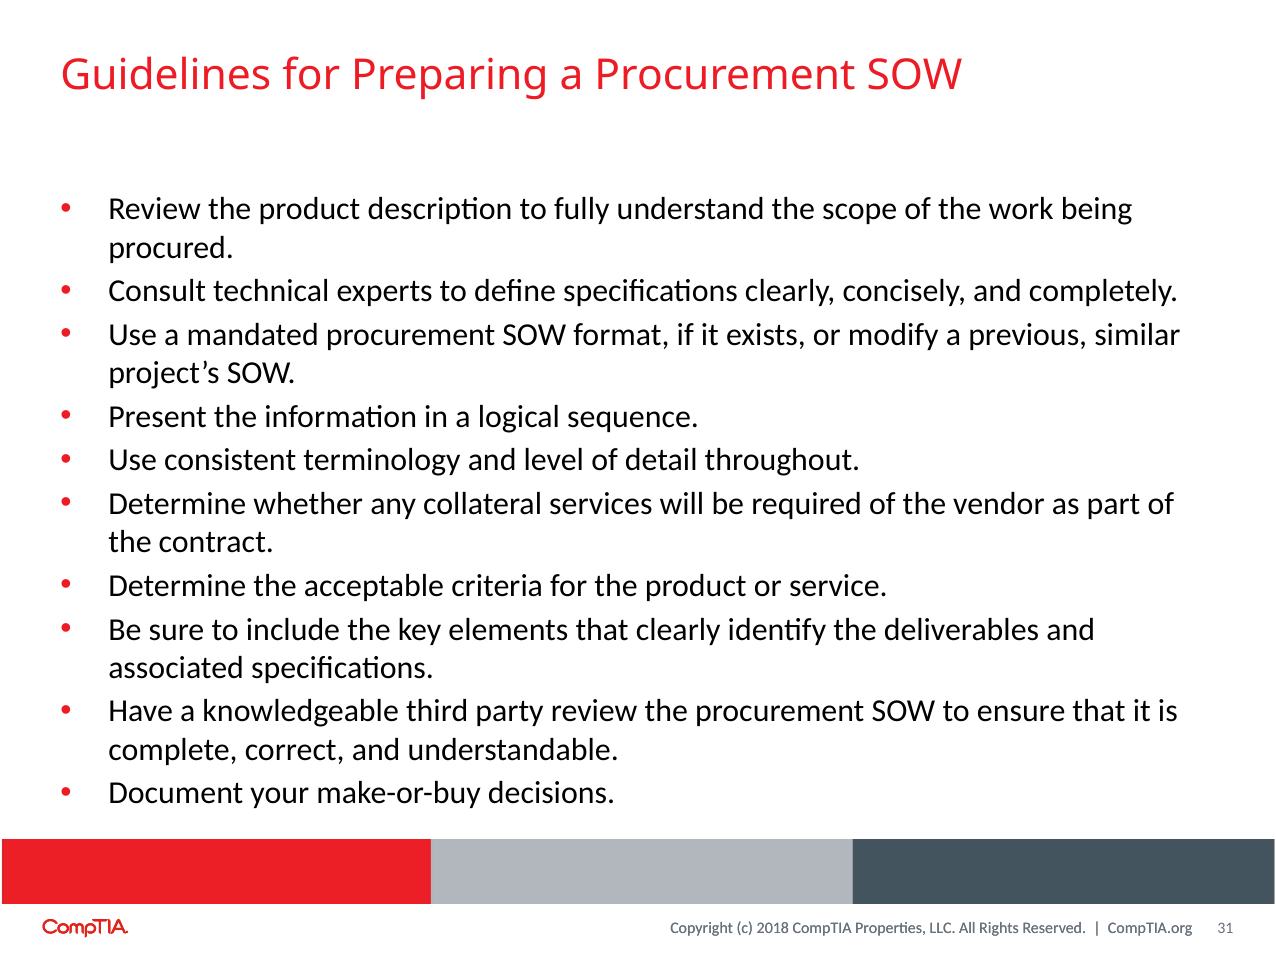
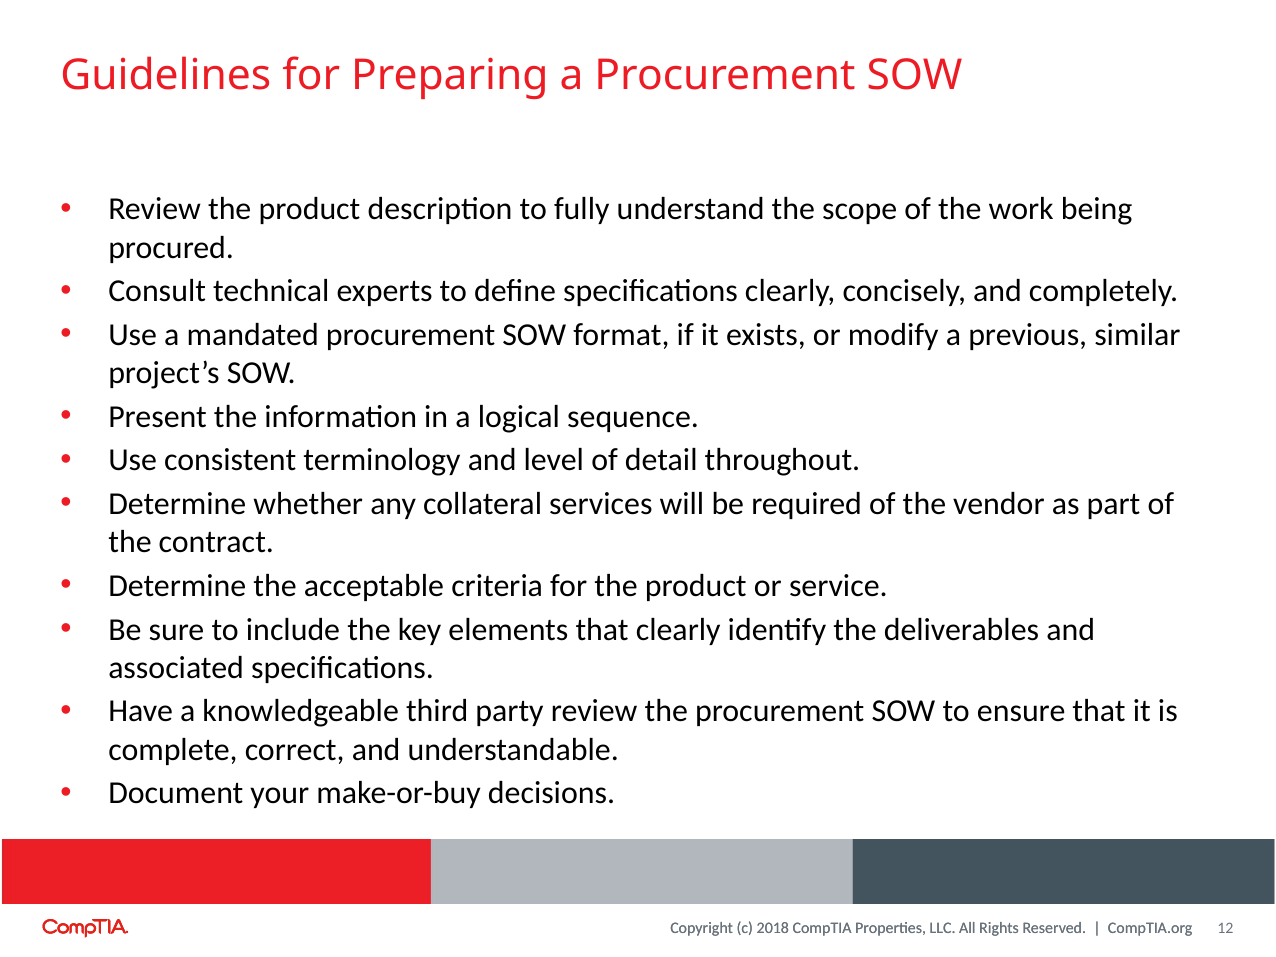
31: 31 -> 12 (1225, 928)
